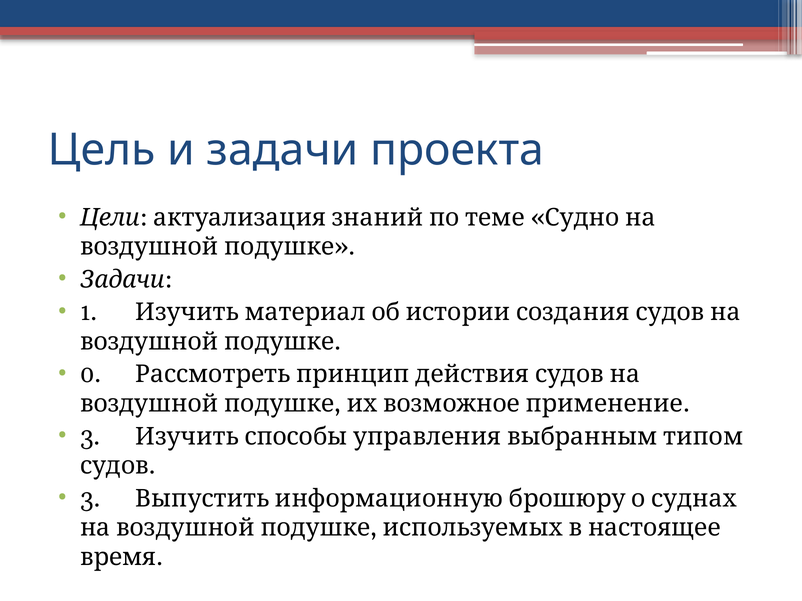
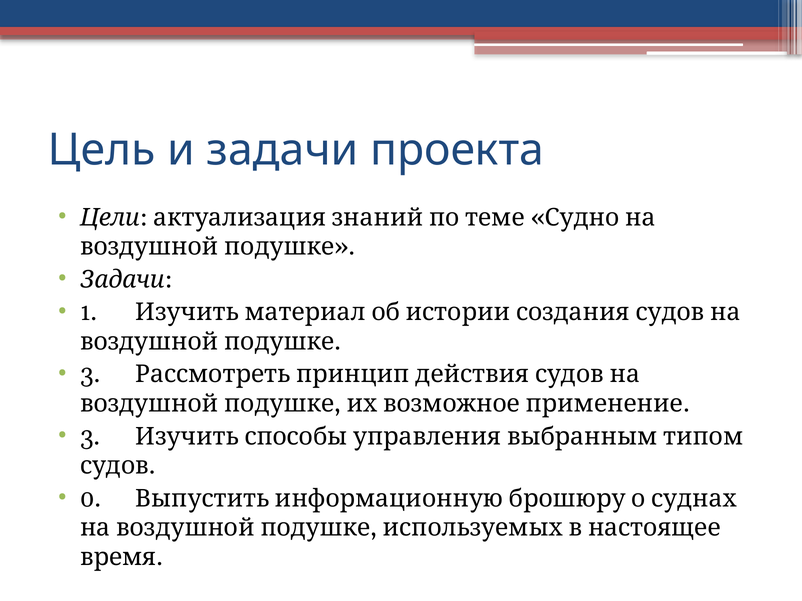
0: 0 -> 3 (90, 375)
3: 3 -> 0 (90, 499)
